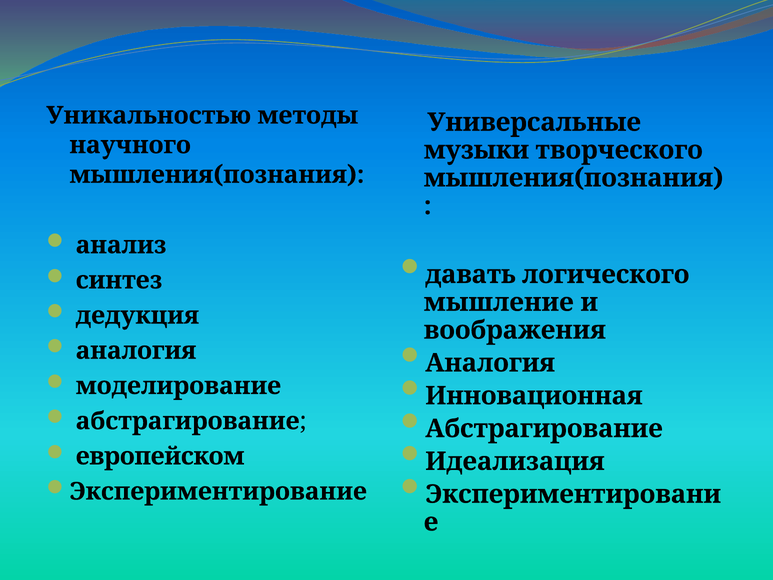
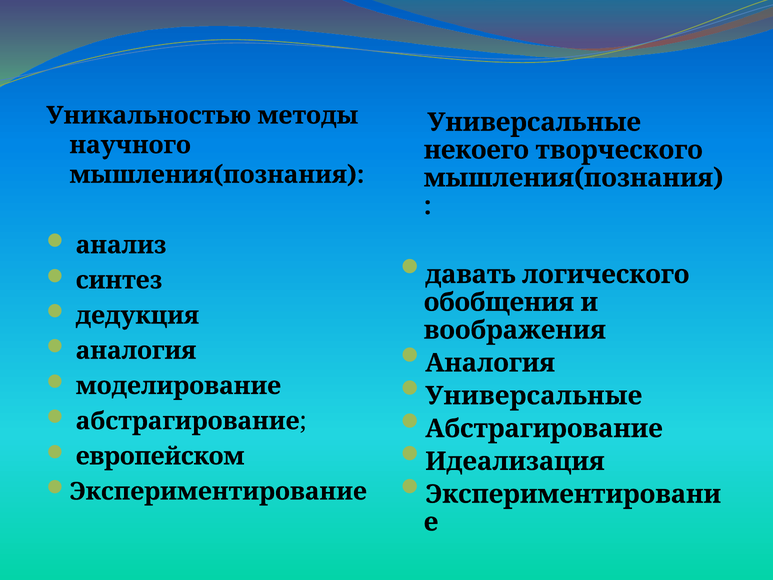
музыки: музыки -> некоего (476, 150)
мышление: мышление -> обобщения (499, 302)
Инновационная: Инновационная -> Универсальные (534, 396)
